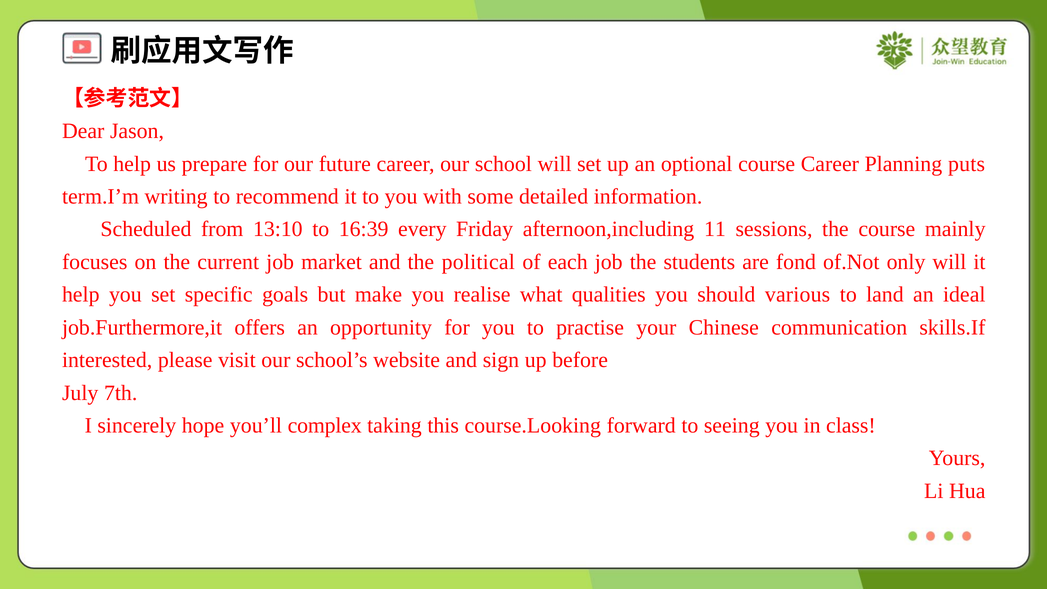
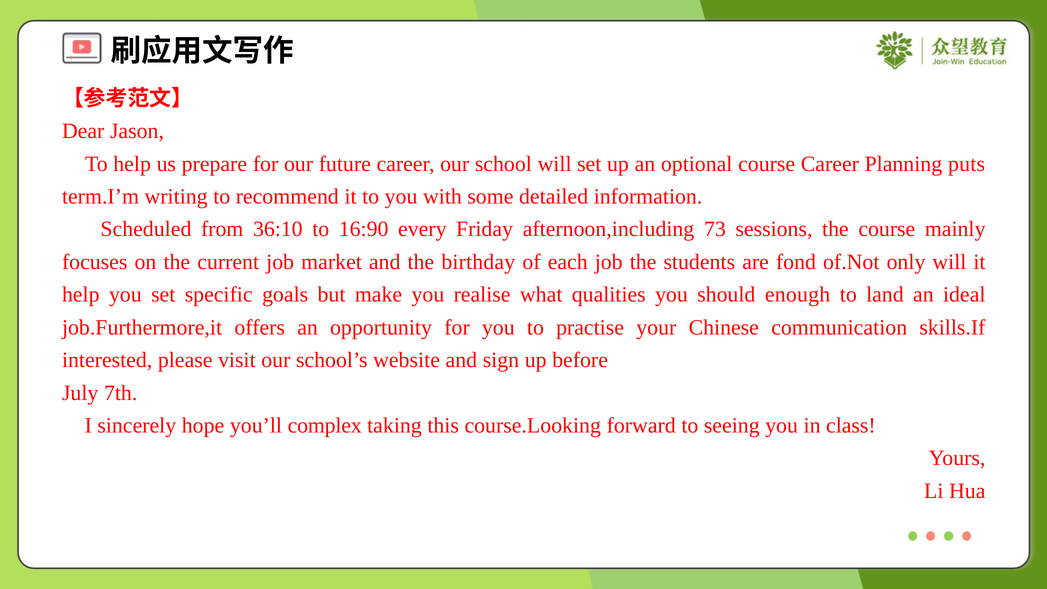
13:10: 13:10 -> 36:10 (278, 229)
16:39: 16:39 -> 16:90 (364, 229)
11: 11 -> 73 (715, 229)
political: political -> birthday (478, 262)
various: various -> enough (798, 295)
